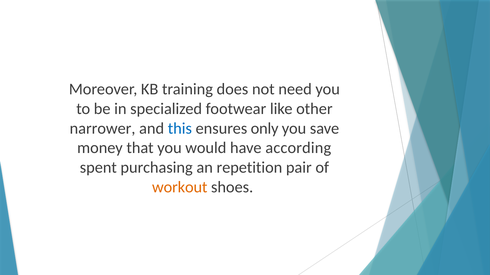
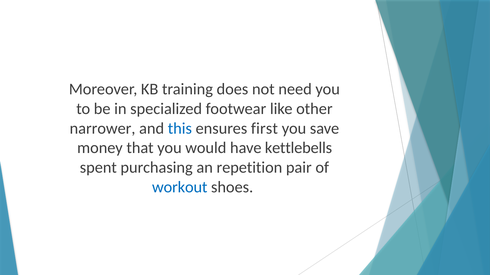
only: only -> first (264, 129)
according: according -> kettlebells (298, 148)
workout colour: orange -> blue (180, 187)
